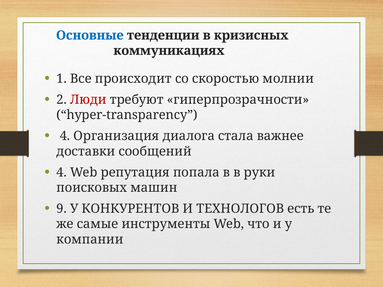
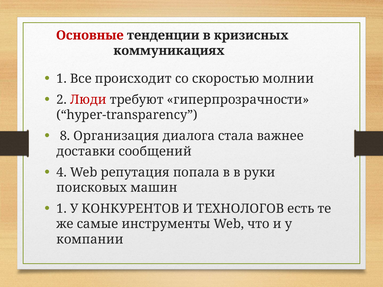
Основные colour: blue -> red (90, 35)
4: 4 -> 8 (65, 136)
9: 9 -> 1 (62, 209)
